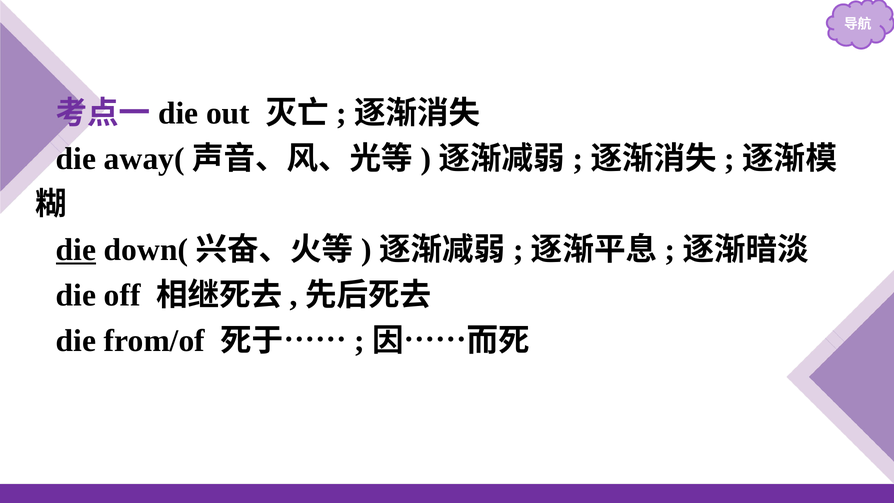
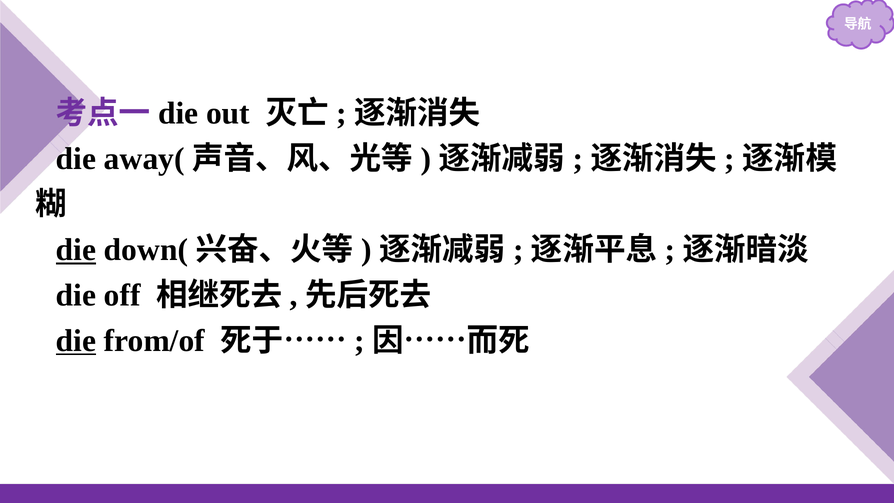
die underline: none -> present (76, 341)
